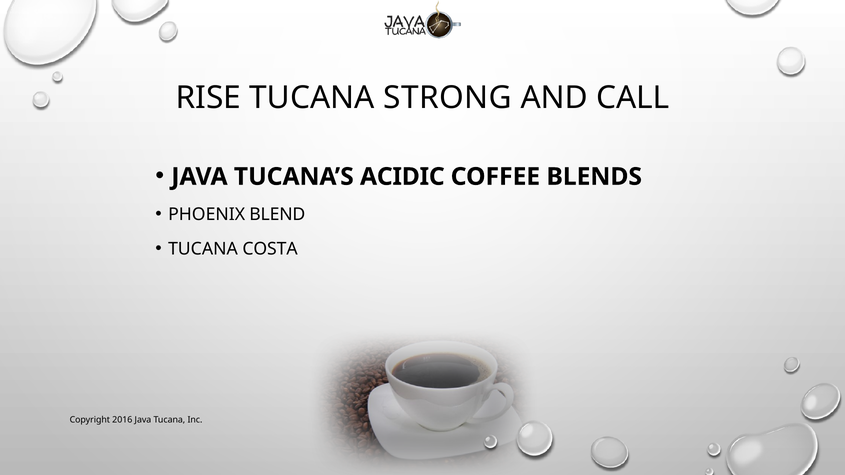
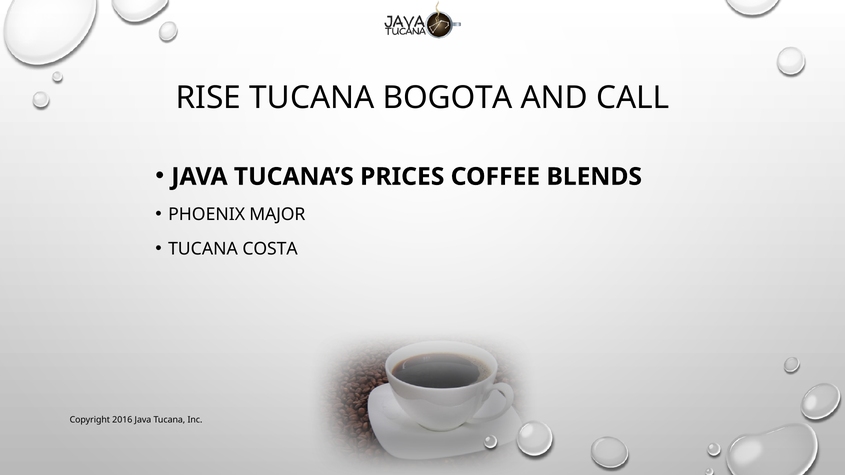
STRONG: STRONG -> BOGOTA (448, 98)
ACIDIC: ACIDIC -> PRICES (402, 177)
BLEND: BLEND -> MAJOR (277, 215)
